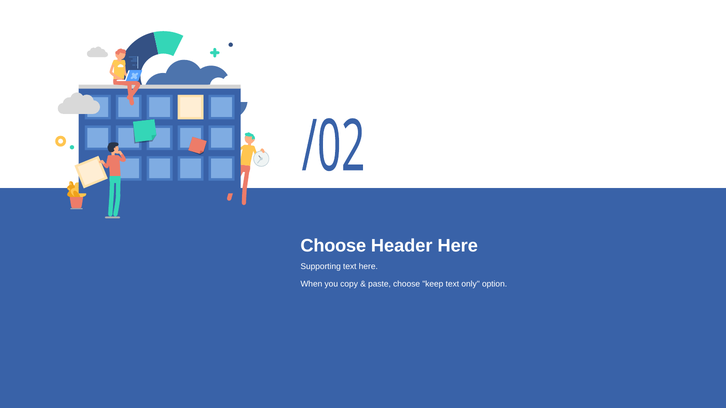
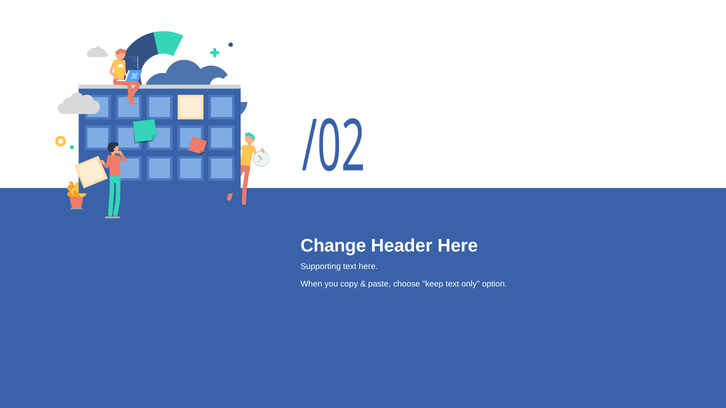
Choose: Choose -> Change (333, 246)
